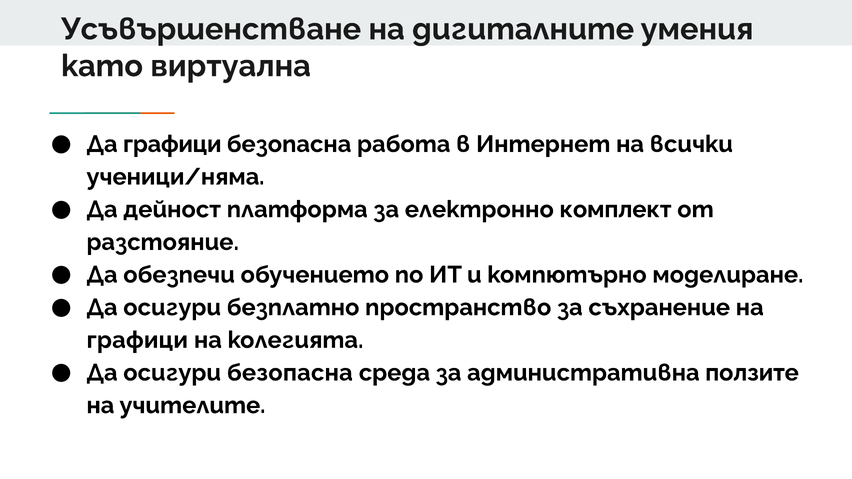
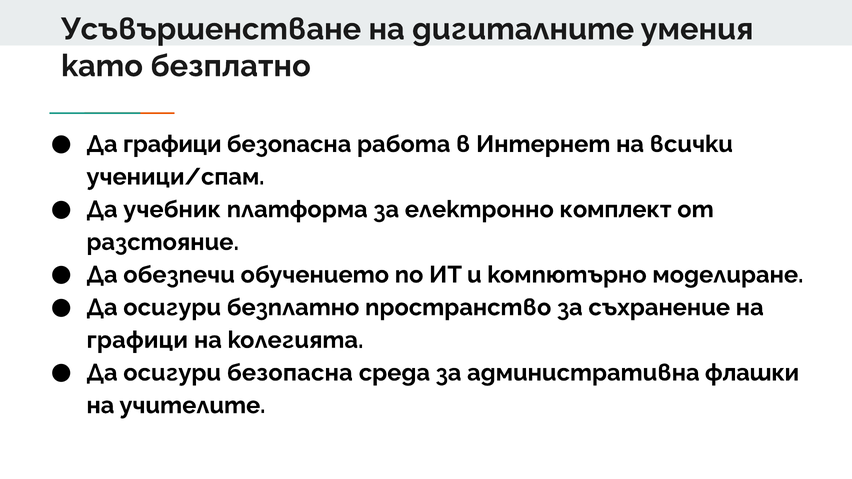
като виртуална: виртуална -> безплатно (231, 66)
ученици/няма: ученици/няма -> ученици/спам (176, 177)
дейност: дейност -> учебник (172, 210)
ползите: ползите -> флашки (752, 373)
